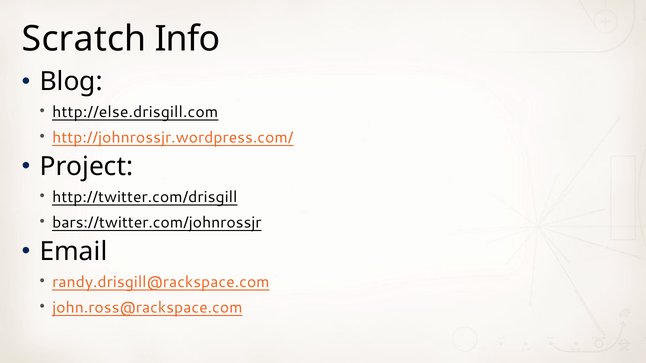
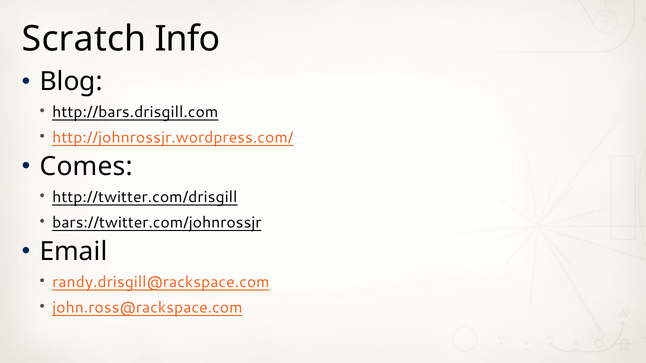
http://else.drisgill.com: http://else.drisgill.com -> http://bars.drisgill.com (135, 112)
Project: Project -> Comes (86, 167)
